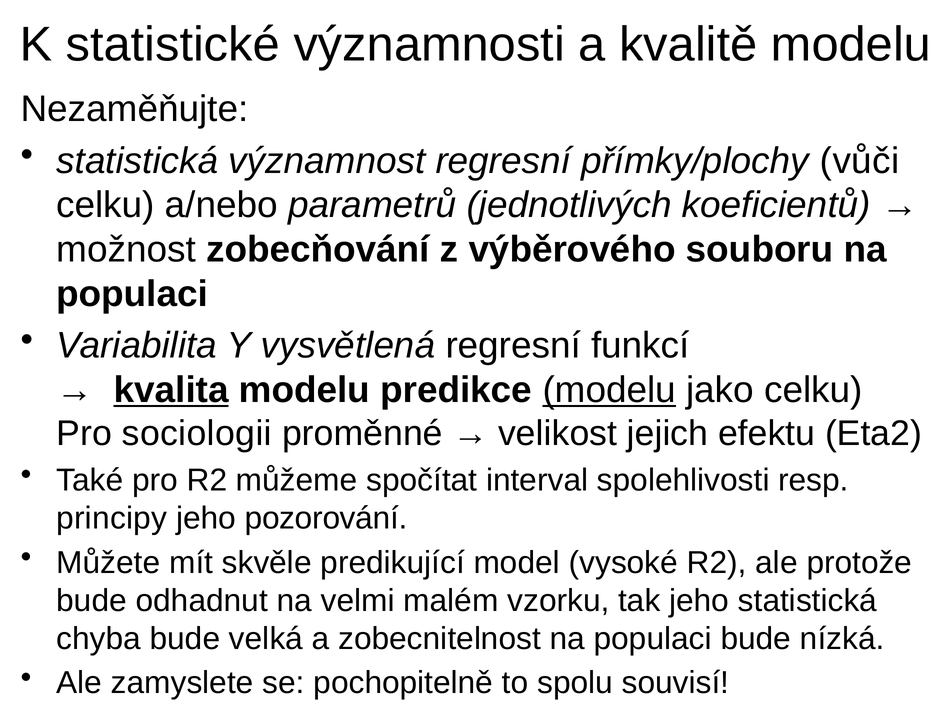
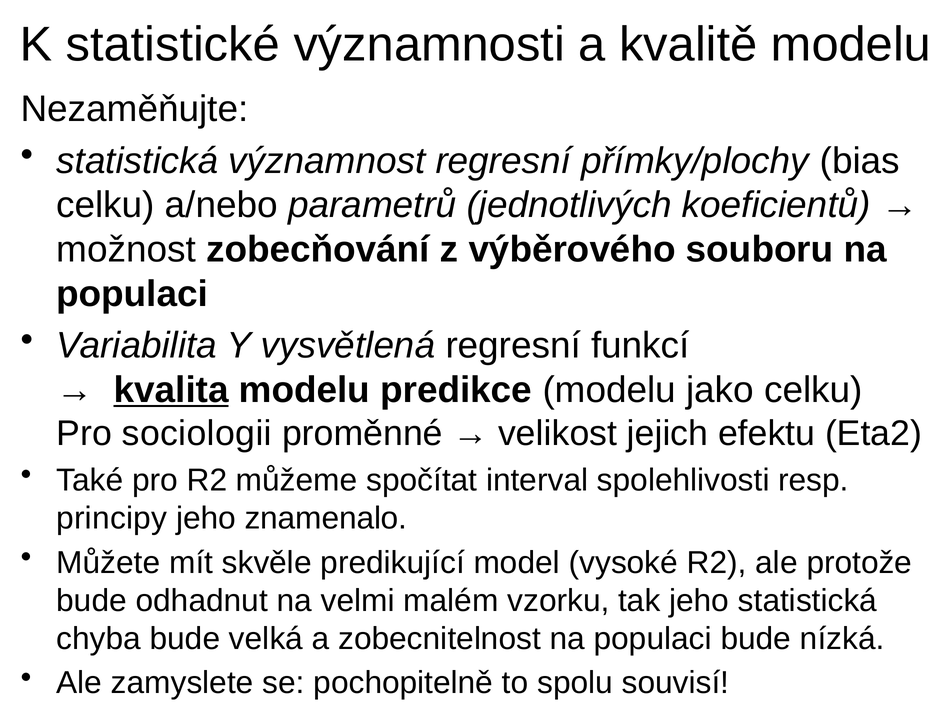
vůči: vůči -> bias (860, 161)
modelu underline: present -> none (609, 390)
pozorování: pozorování -> znamenalo (326, 518)
